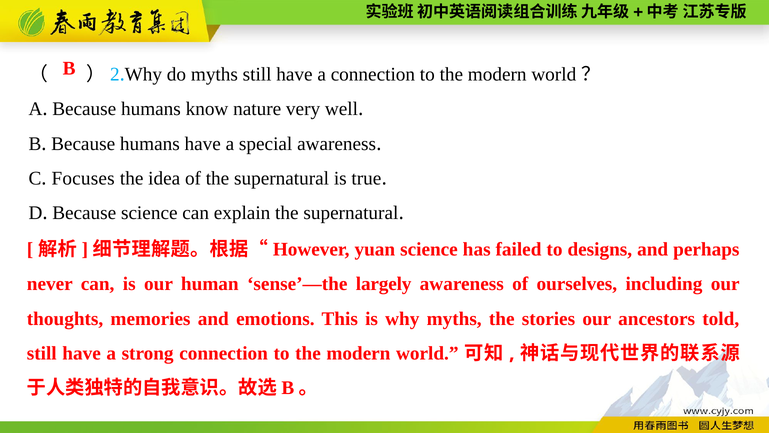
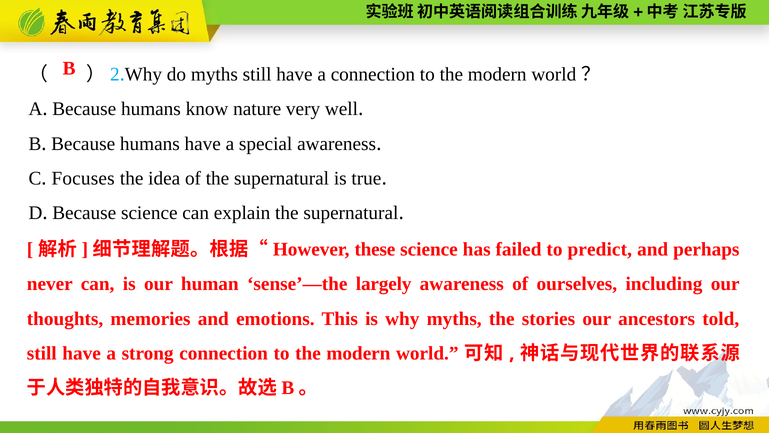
yuan: yuan -> these (375, 249)
designs: designs -> predict (600, 249)
